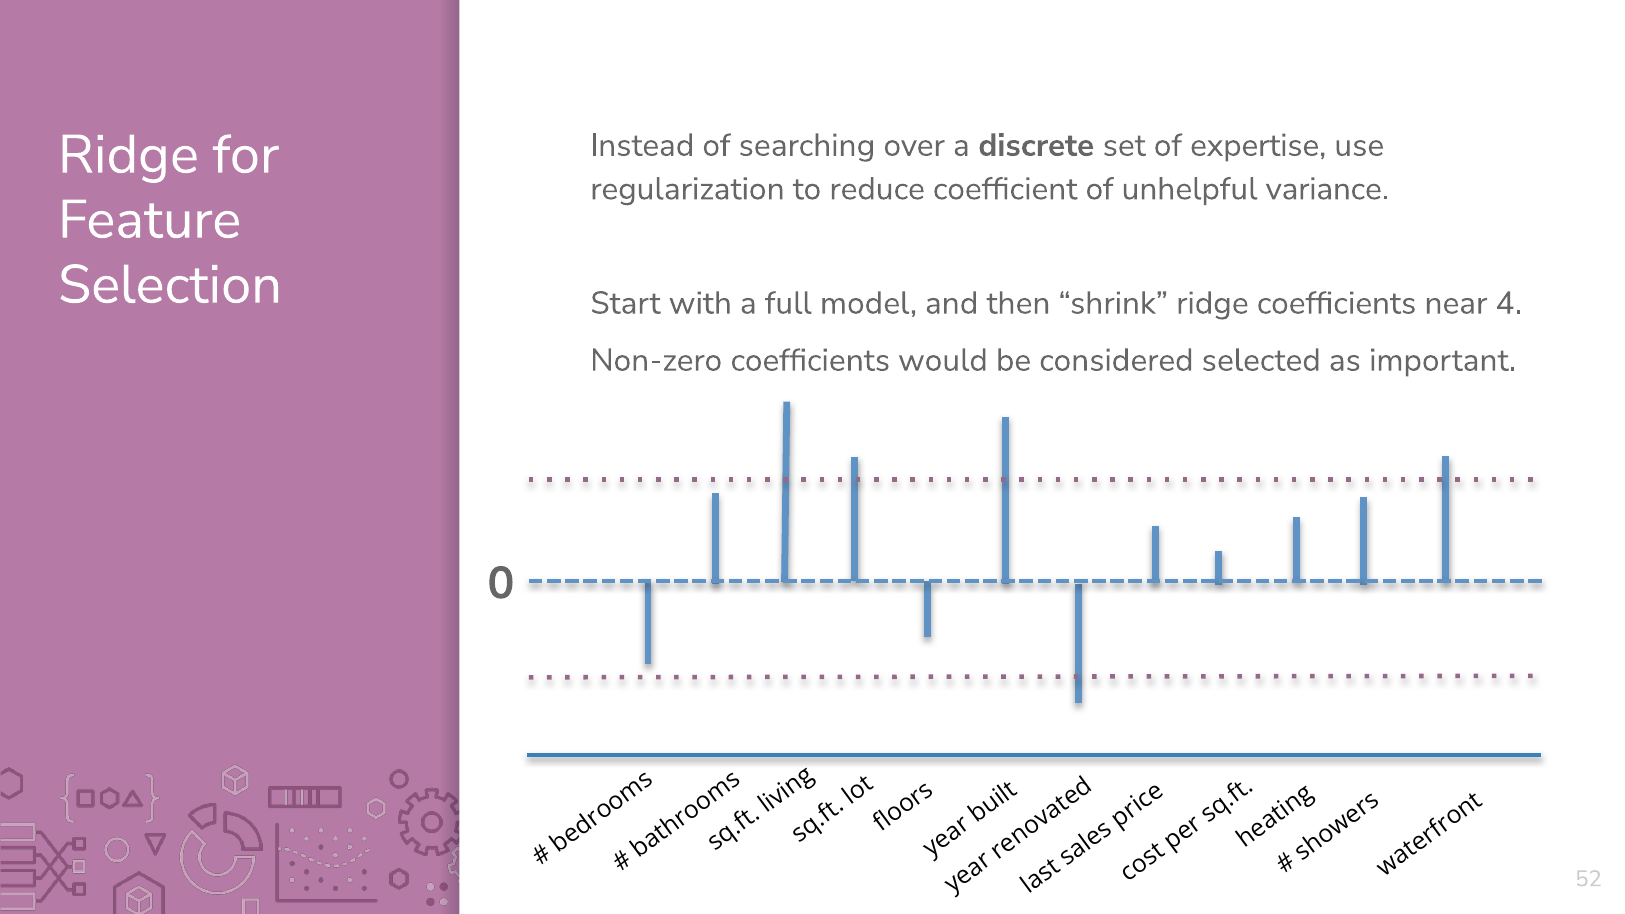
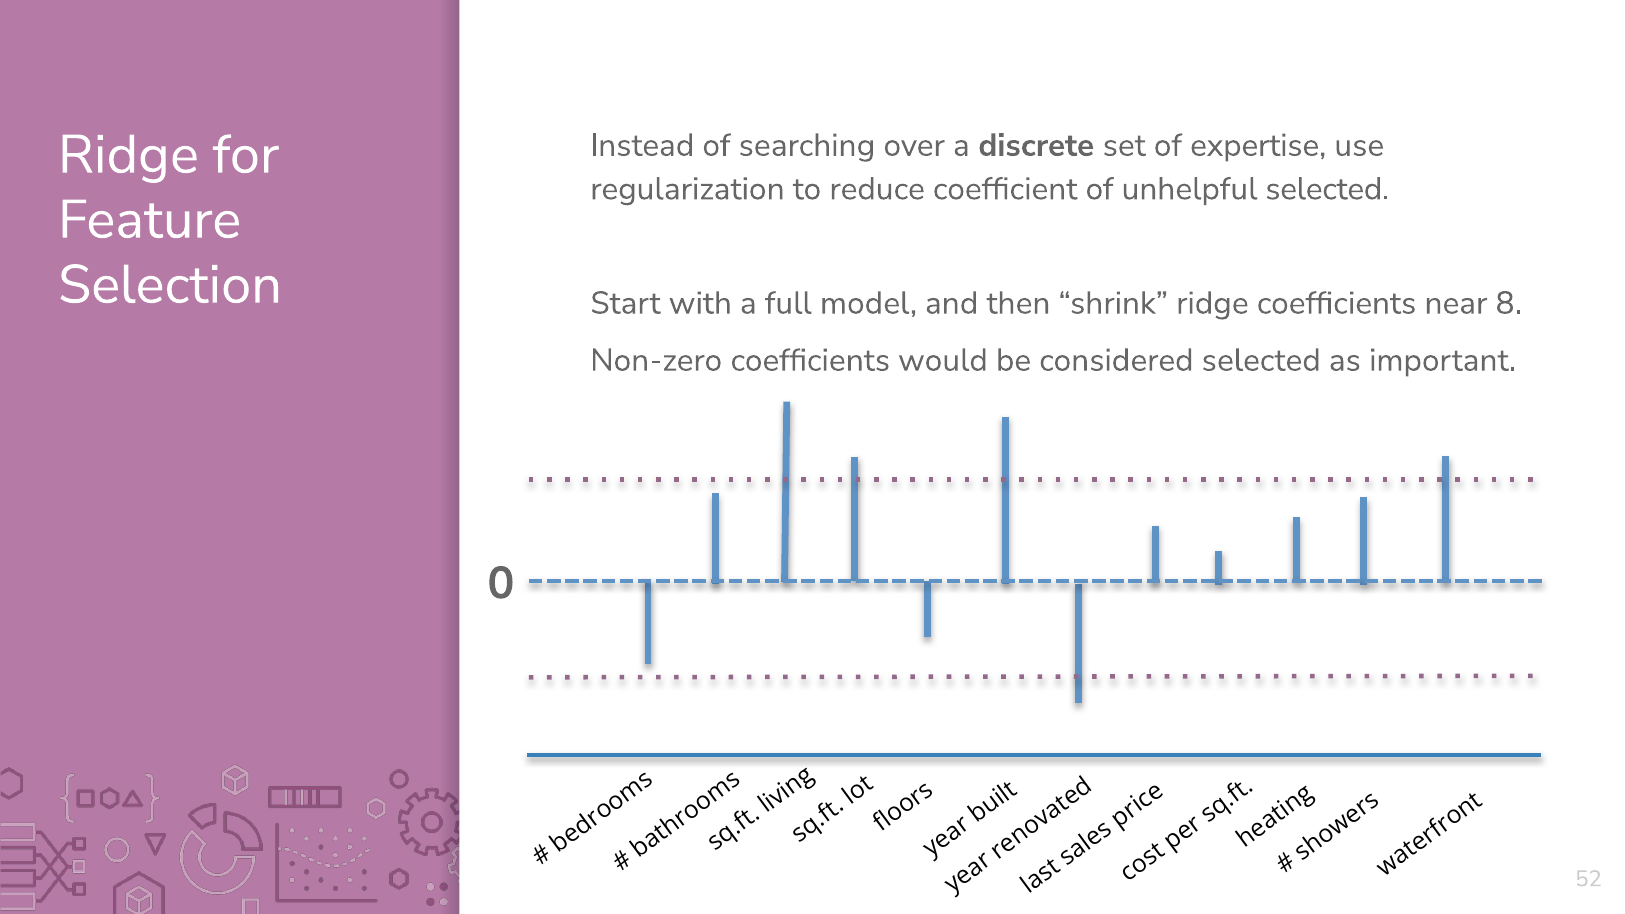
unhelpful variance: variance -> selected (1327, 189)
4: 4 -> 8 (1509, 303)
